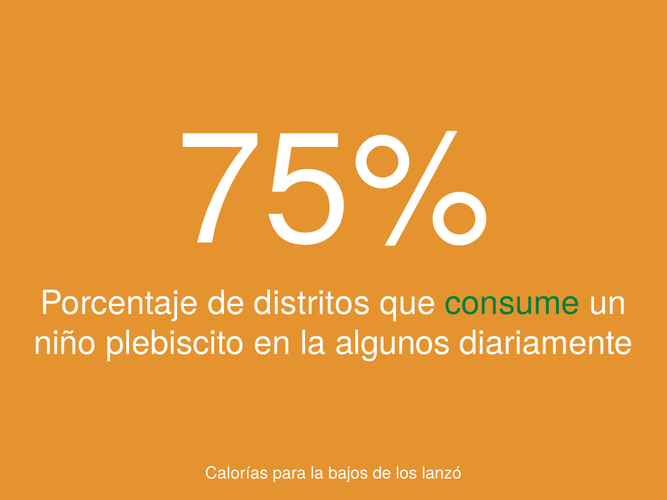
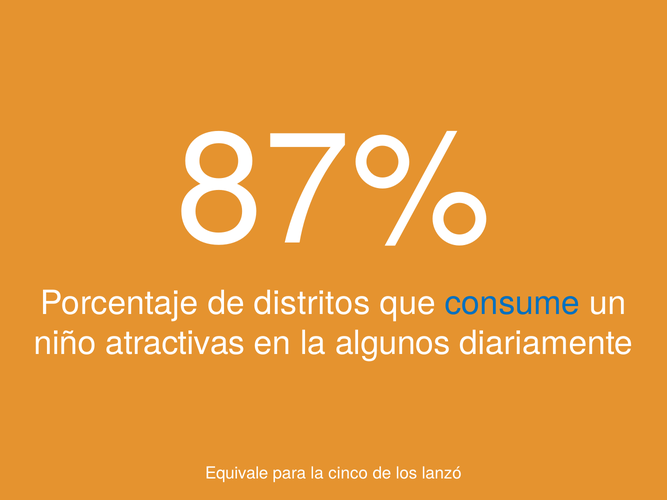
75%: 75% -> 87% (333, 191)
consume colour: green -> blue (512, 304)
plebiscito: plebiscito -> atractivas (175, 344)
Calorías: Calorías -> Equivale (237, 474)
bajos: bajos -> cinco (348, 474)
